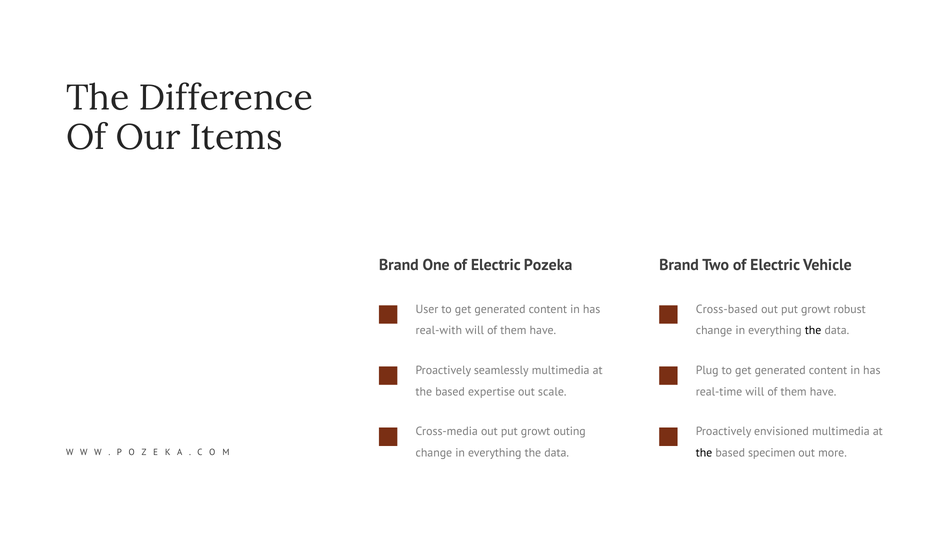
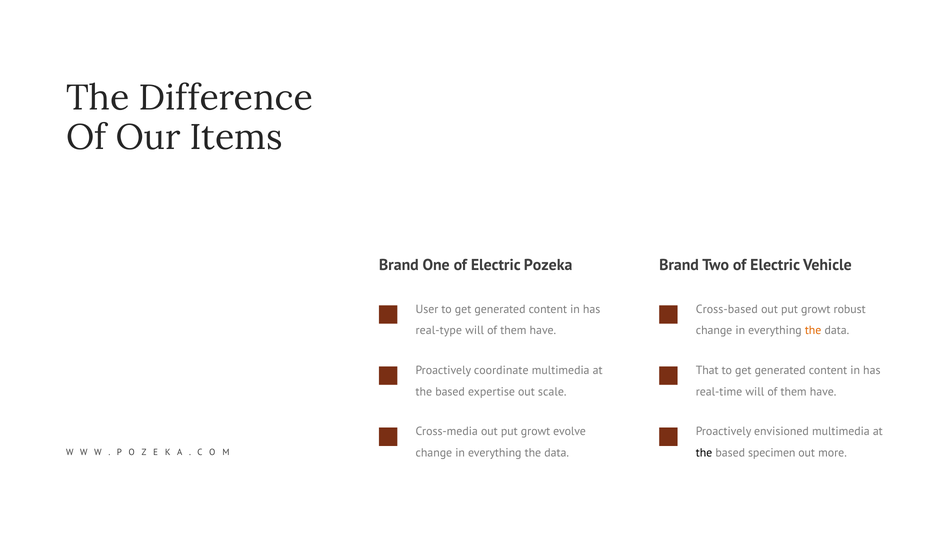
real-with: real-with -> real-type (439, 331)
the colour: black -> orange (813, 331)
seamlessly: seamlessly -> coordinate (501, 371)
Plug: Plug -> That (707, 371)
outing: outing -> evolve (570, 432)
